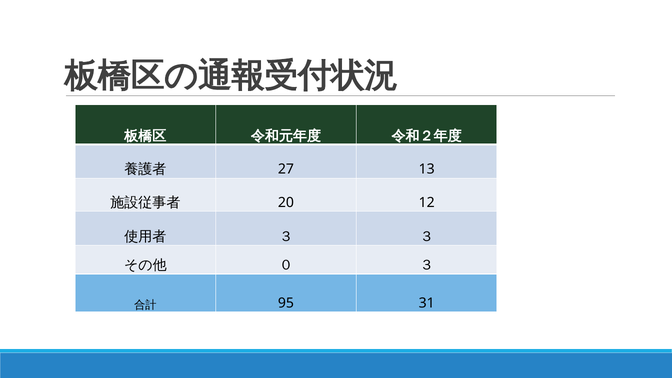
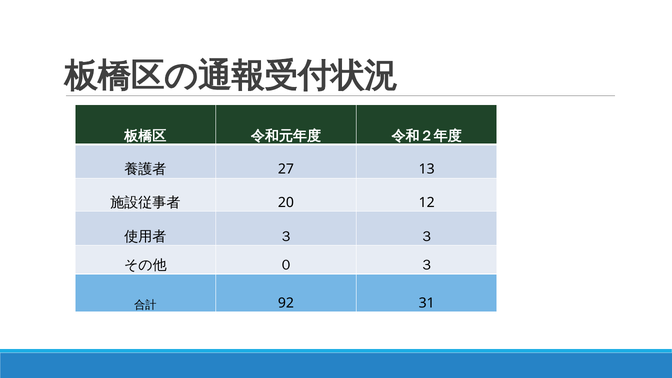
95: 95 -> 92 (286, 303)
